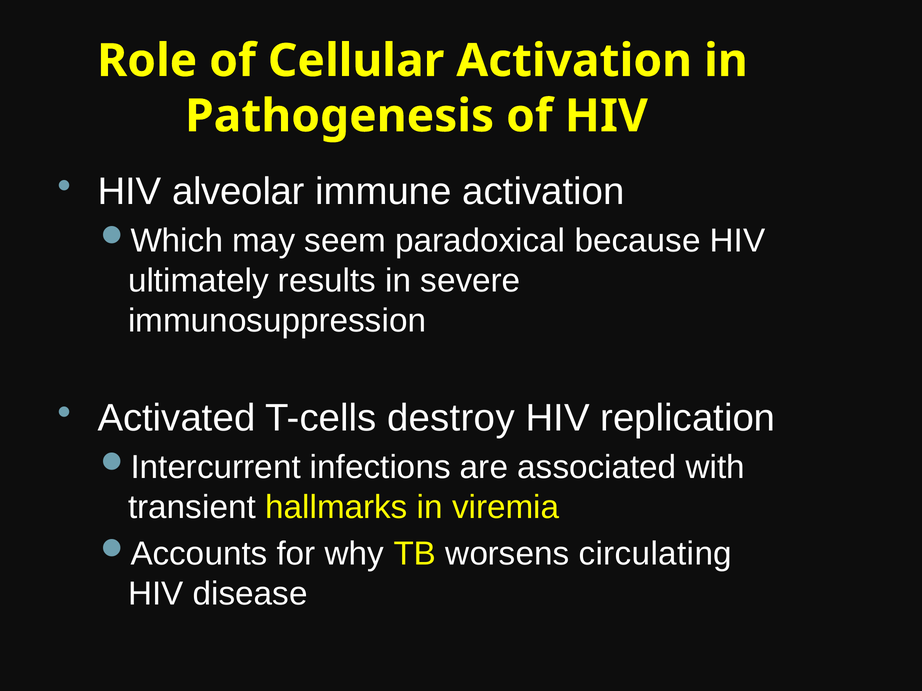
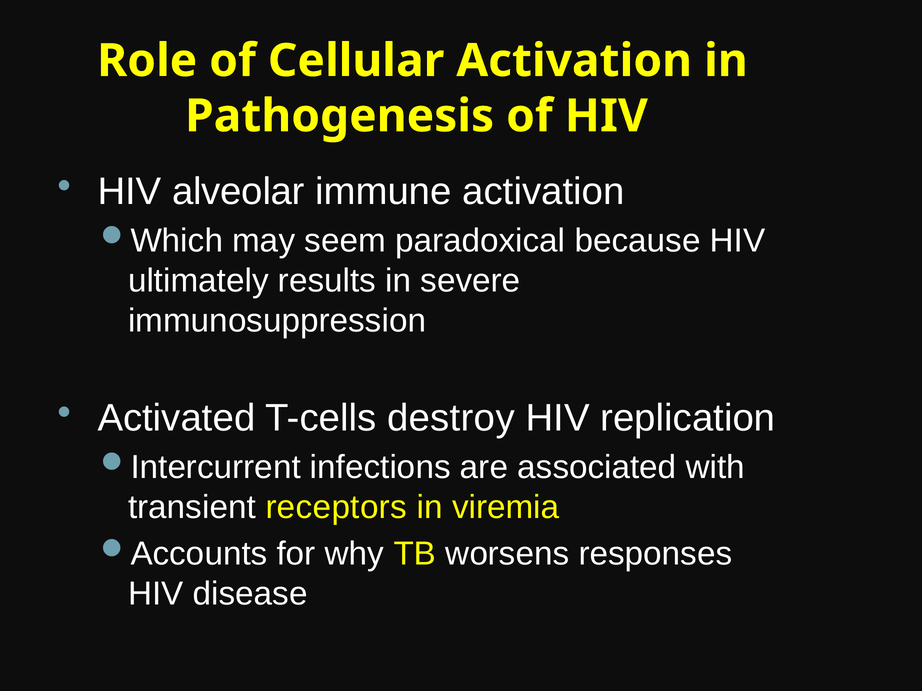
hallmarks: hallmarks -> receptors (336, 508)
circulating: circulating -> responses (655, 554)
